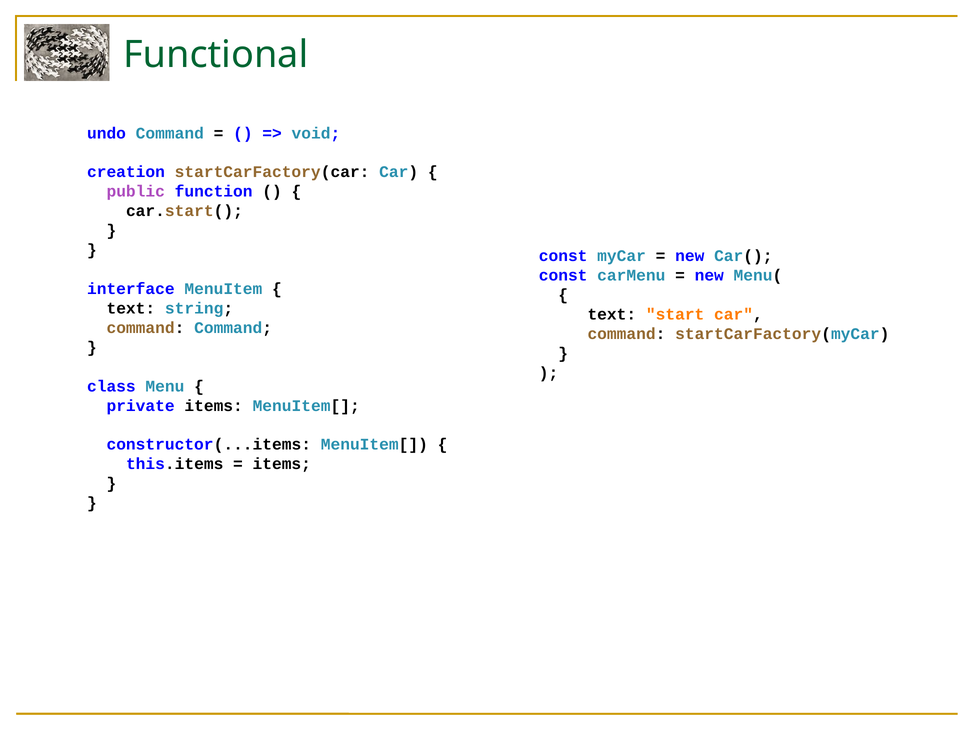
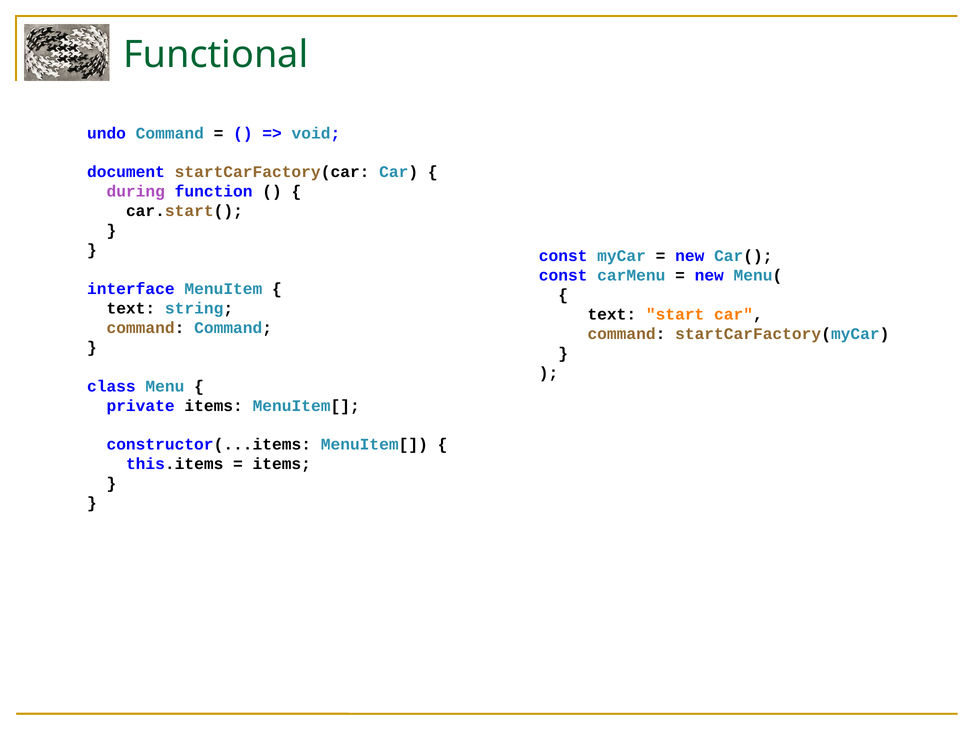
creation: creation -> document (126, 172)
public: public -> during (136, 192)
